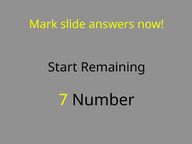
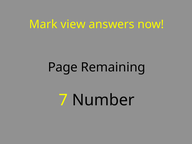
slide: slide -> view (73, 24)
Start: Start -> Page (63, 67)
